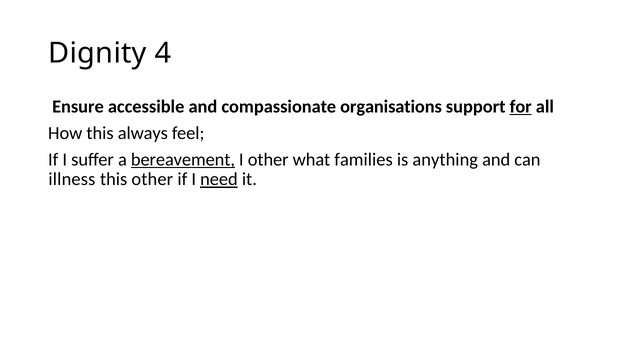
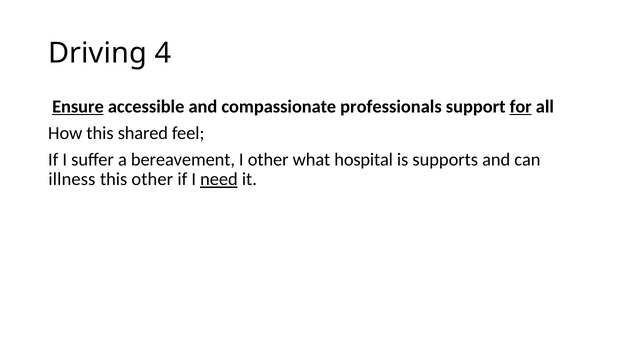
Dignity: Dignity -> Driving (98, 53)
Ensure underline: none -> present (78, 107)
organisations: organisations -> professionals (391, 107)
always: always -> shared (143, 133)
bereavement underline: present -> none (183, 159)
families: families -> hospital (364, 159)
anything: anything -> supports (445, 159)
